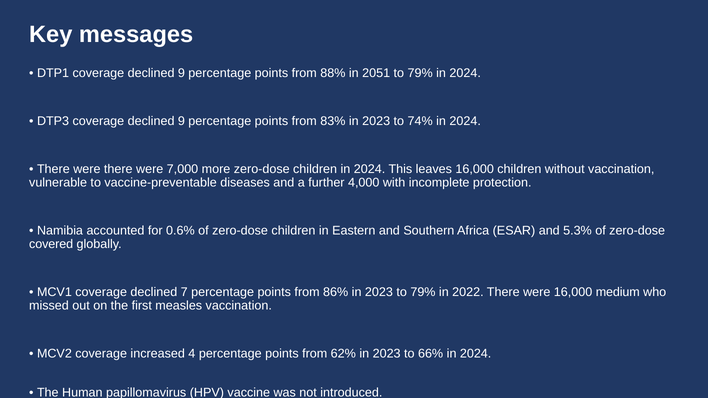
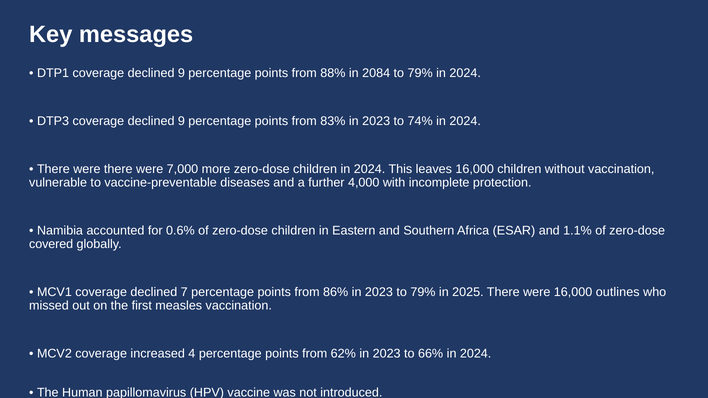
2051: 2051 -> 2084 (376, 73)
5.3%: 5.3% -> 1.1% (577, 231)
2022: 2022 -> 2025 (468, 292)
medium: medium -> outlines (618, 292)
